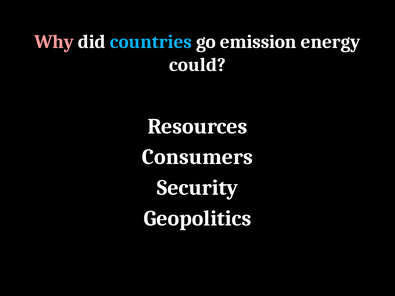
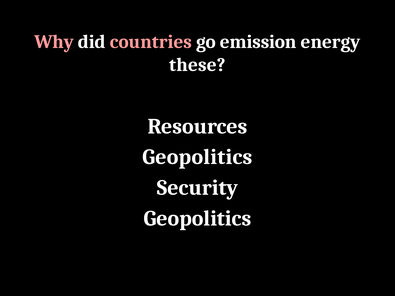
countries colour: light blue -> pink (151, 42)
could: could -> these (197, 65)
Consumers: Consumers -> Geopolitics (197, 157)
